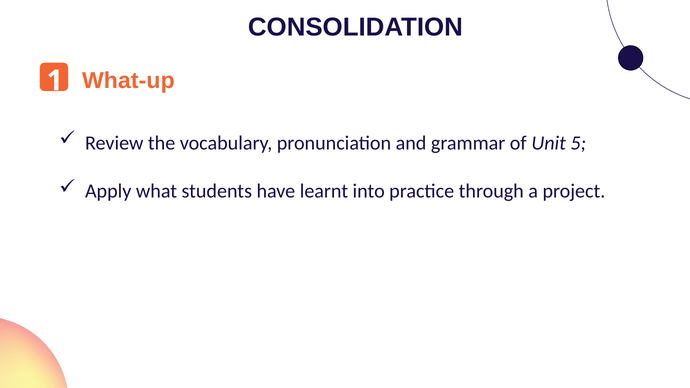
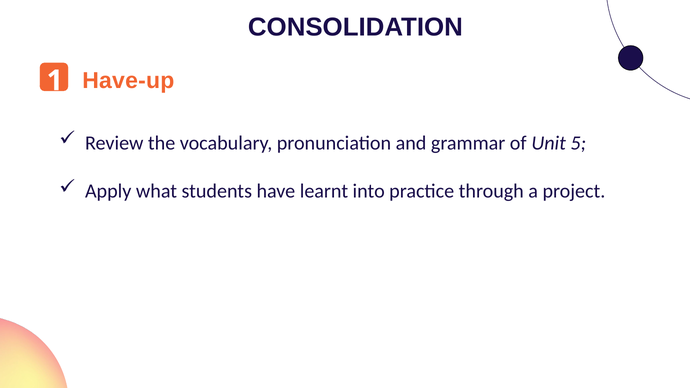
What-up: What-up -> Have-up (128, 81)
